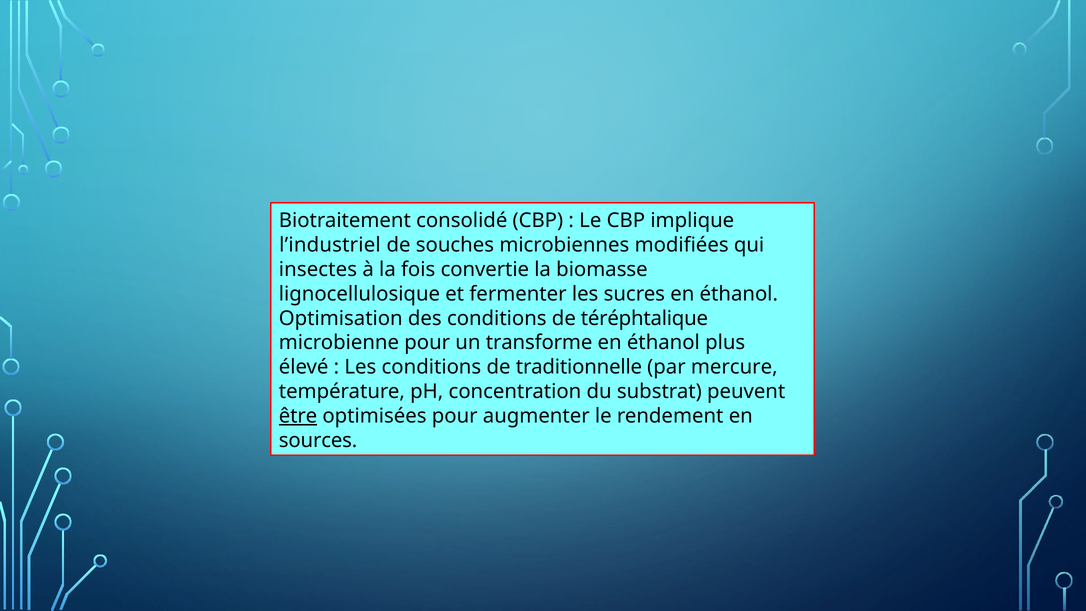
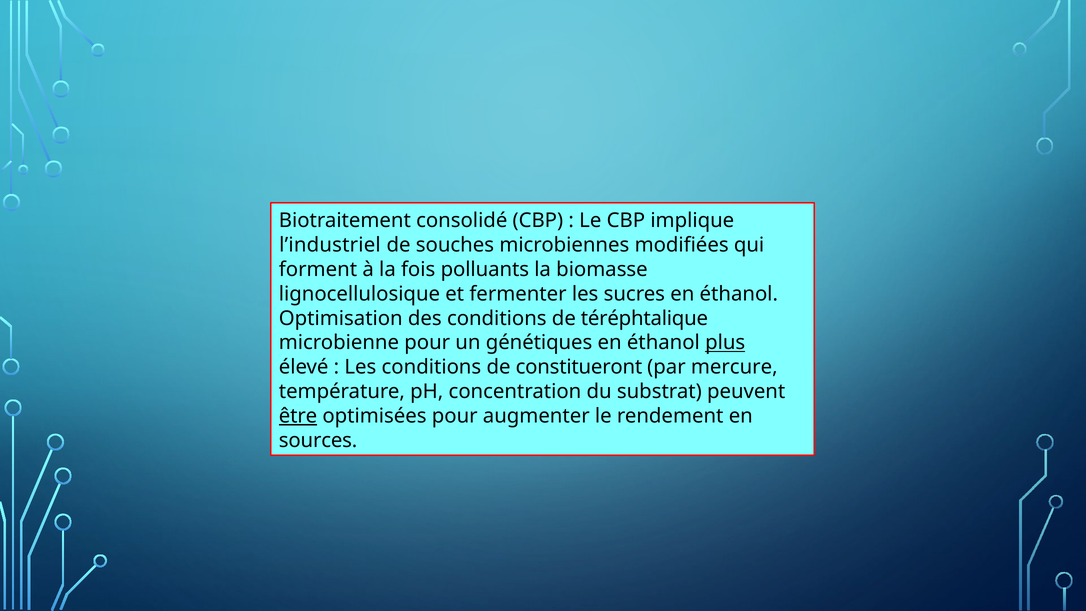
insectes: insectes -> forment (318, 269)
convertie: convertie -> polluants (485, 269)
transforme: transforme -> génétiques (539, 343)
plus underline: none -> present (725, 343)
traditionnelle: traditionnelle -> constitueront (579, 367)
